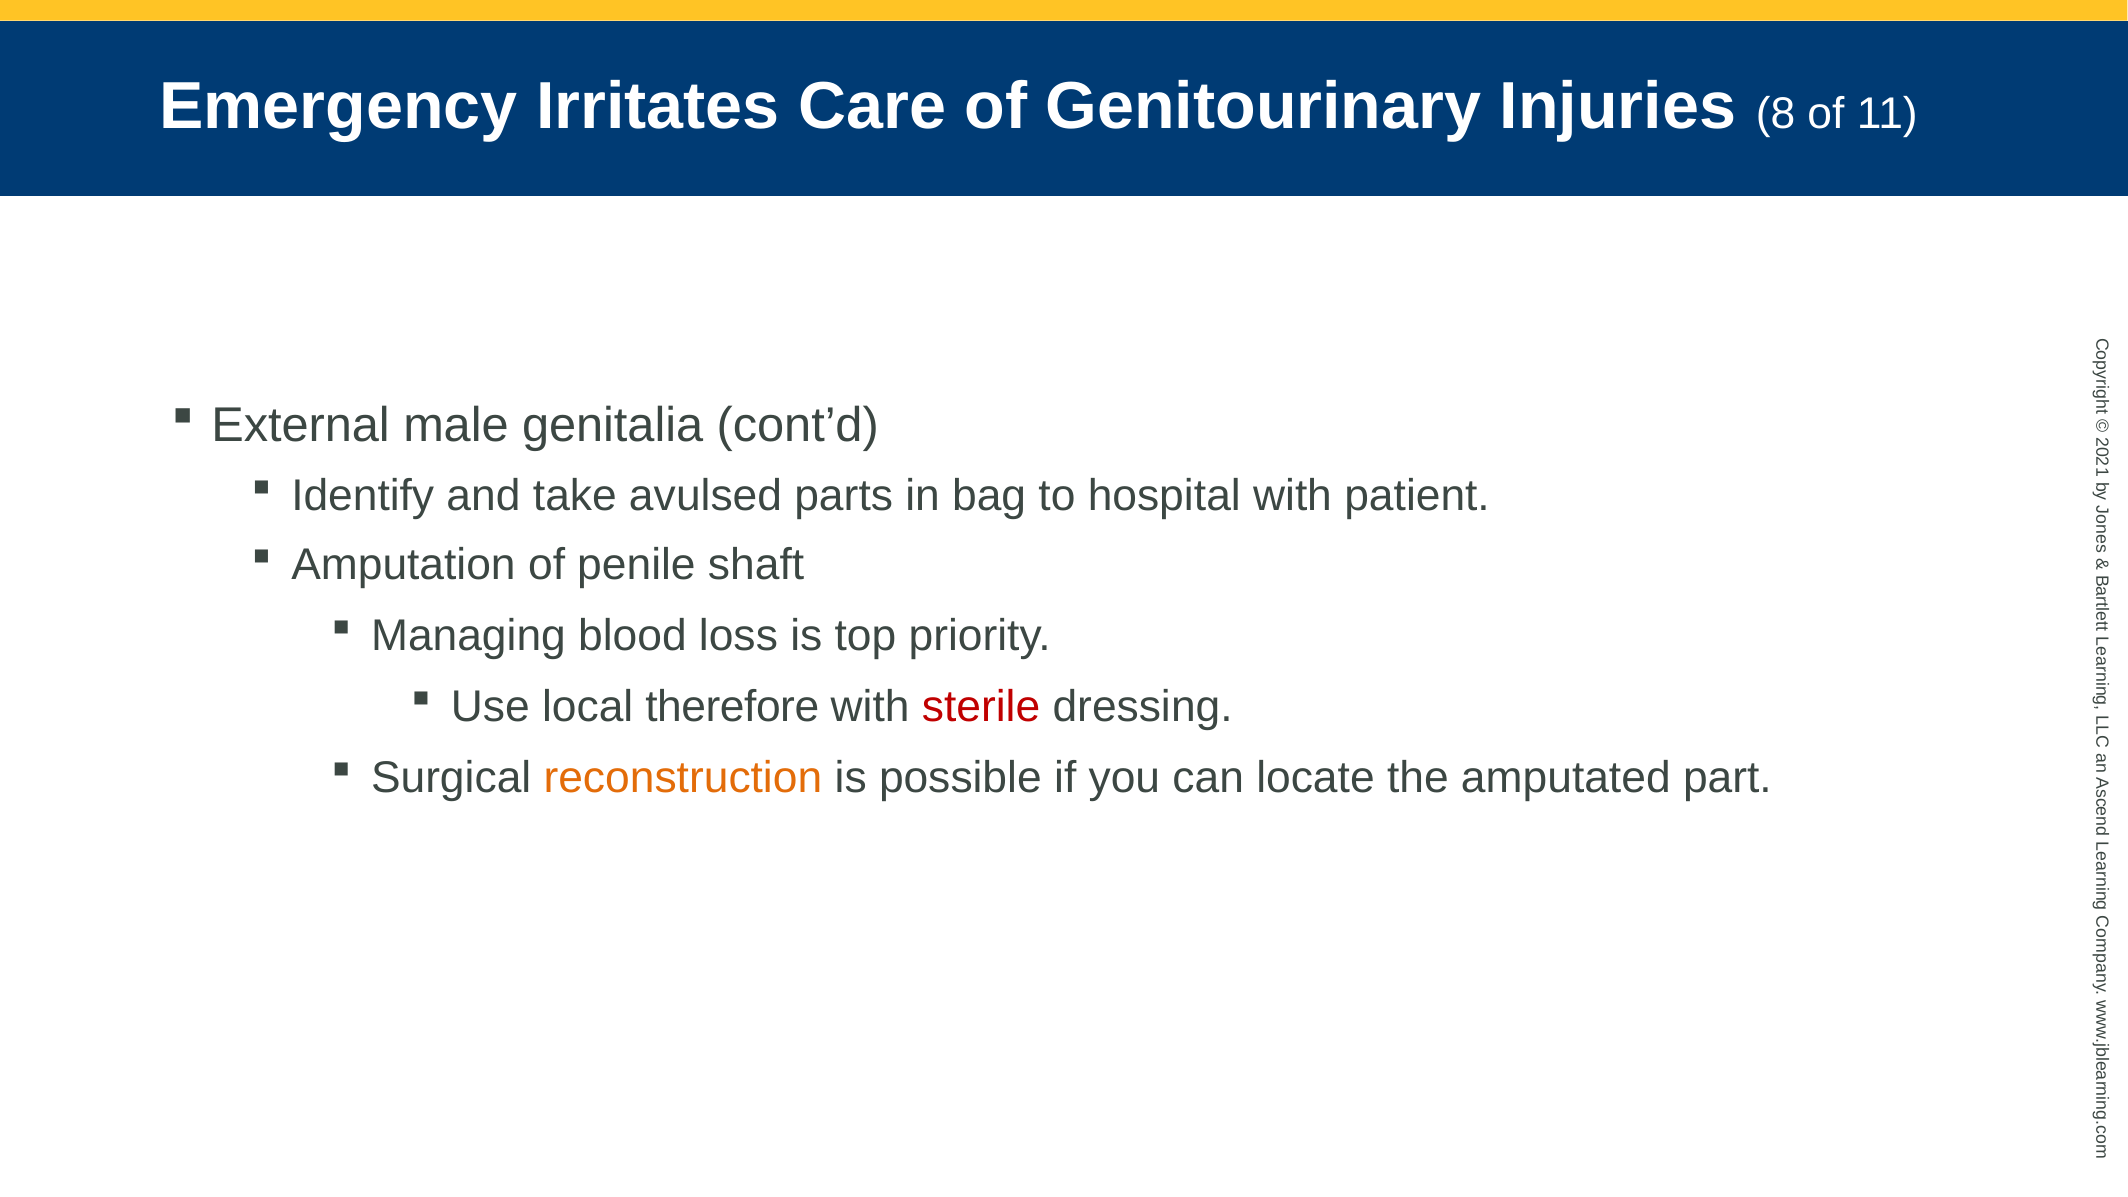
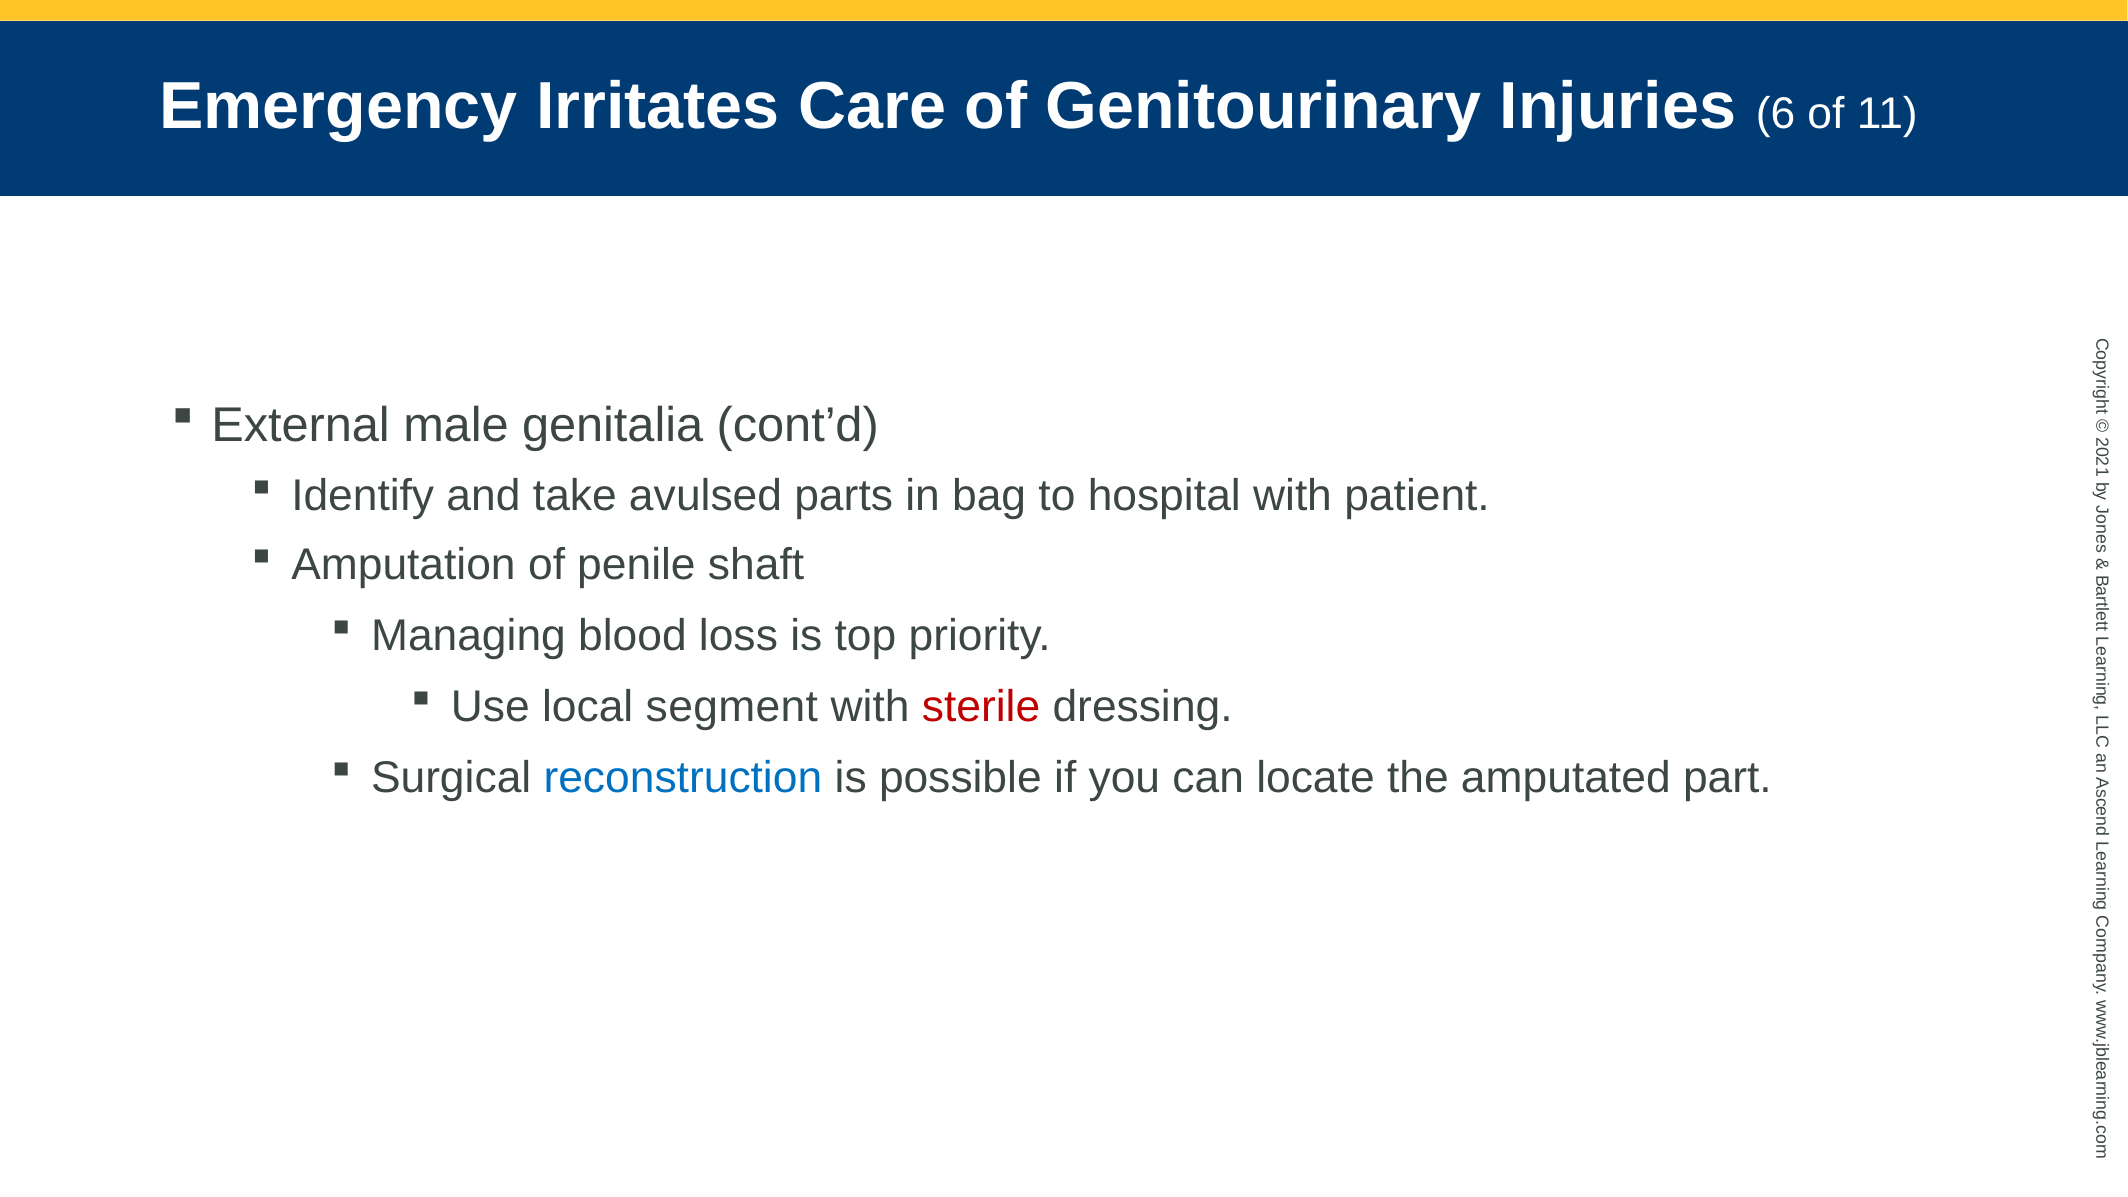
8: 8 -> 6 (1776, 114)
therefore: therefore -> segment (732, 707)
reconstruction colour: orange -> blue (683, 778)
